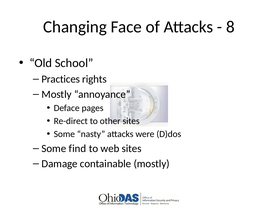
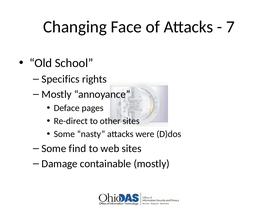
8: 8 -> 7 (230, 27)
Practices: Practices -> Specifics (61, 79)
